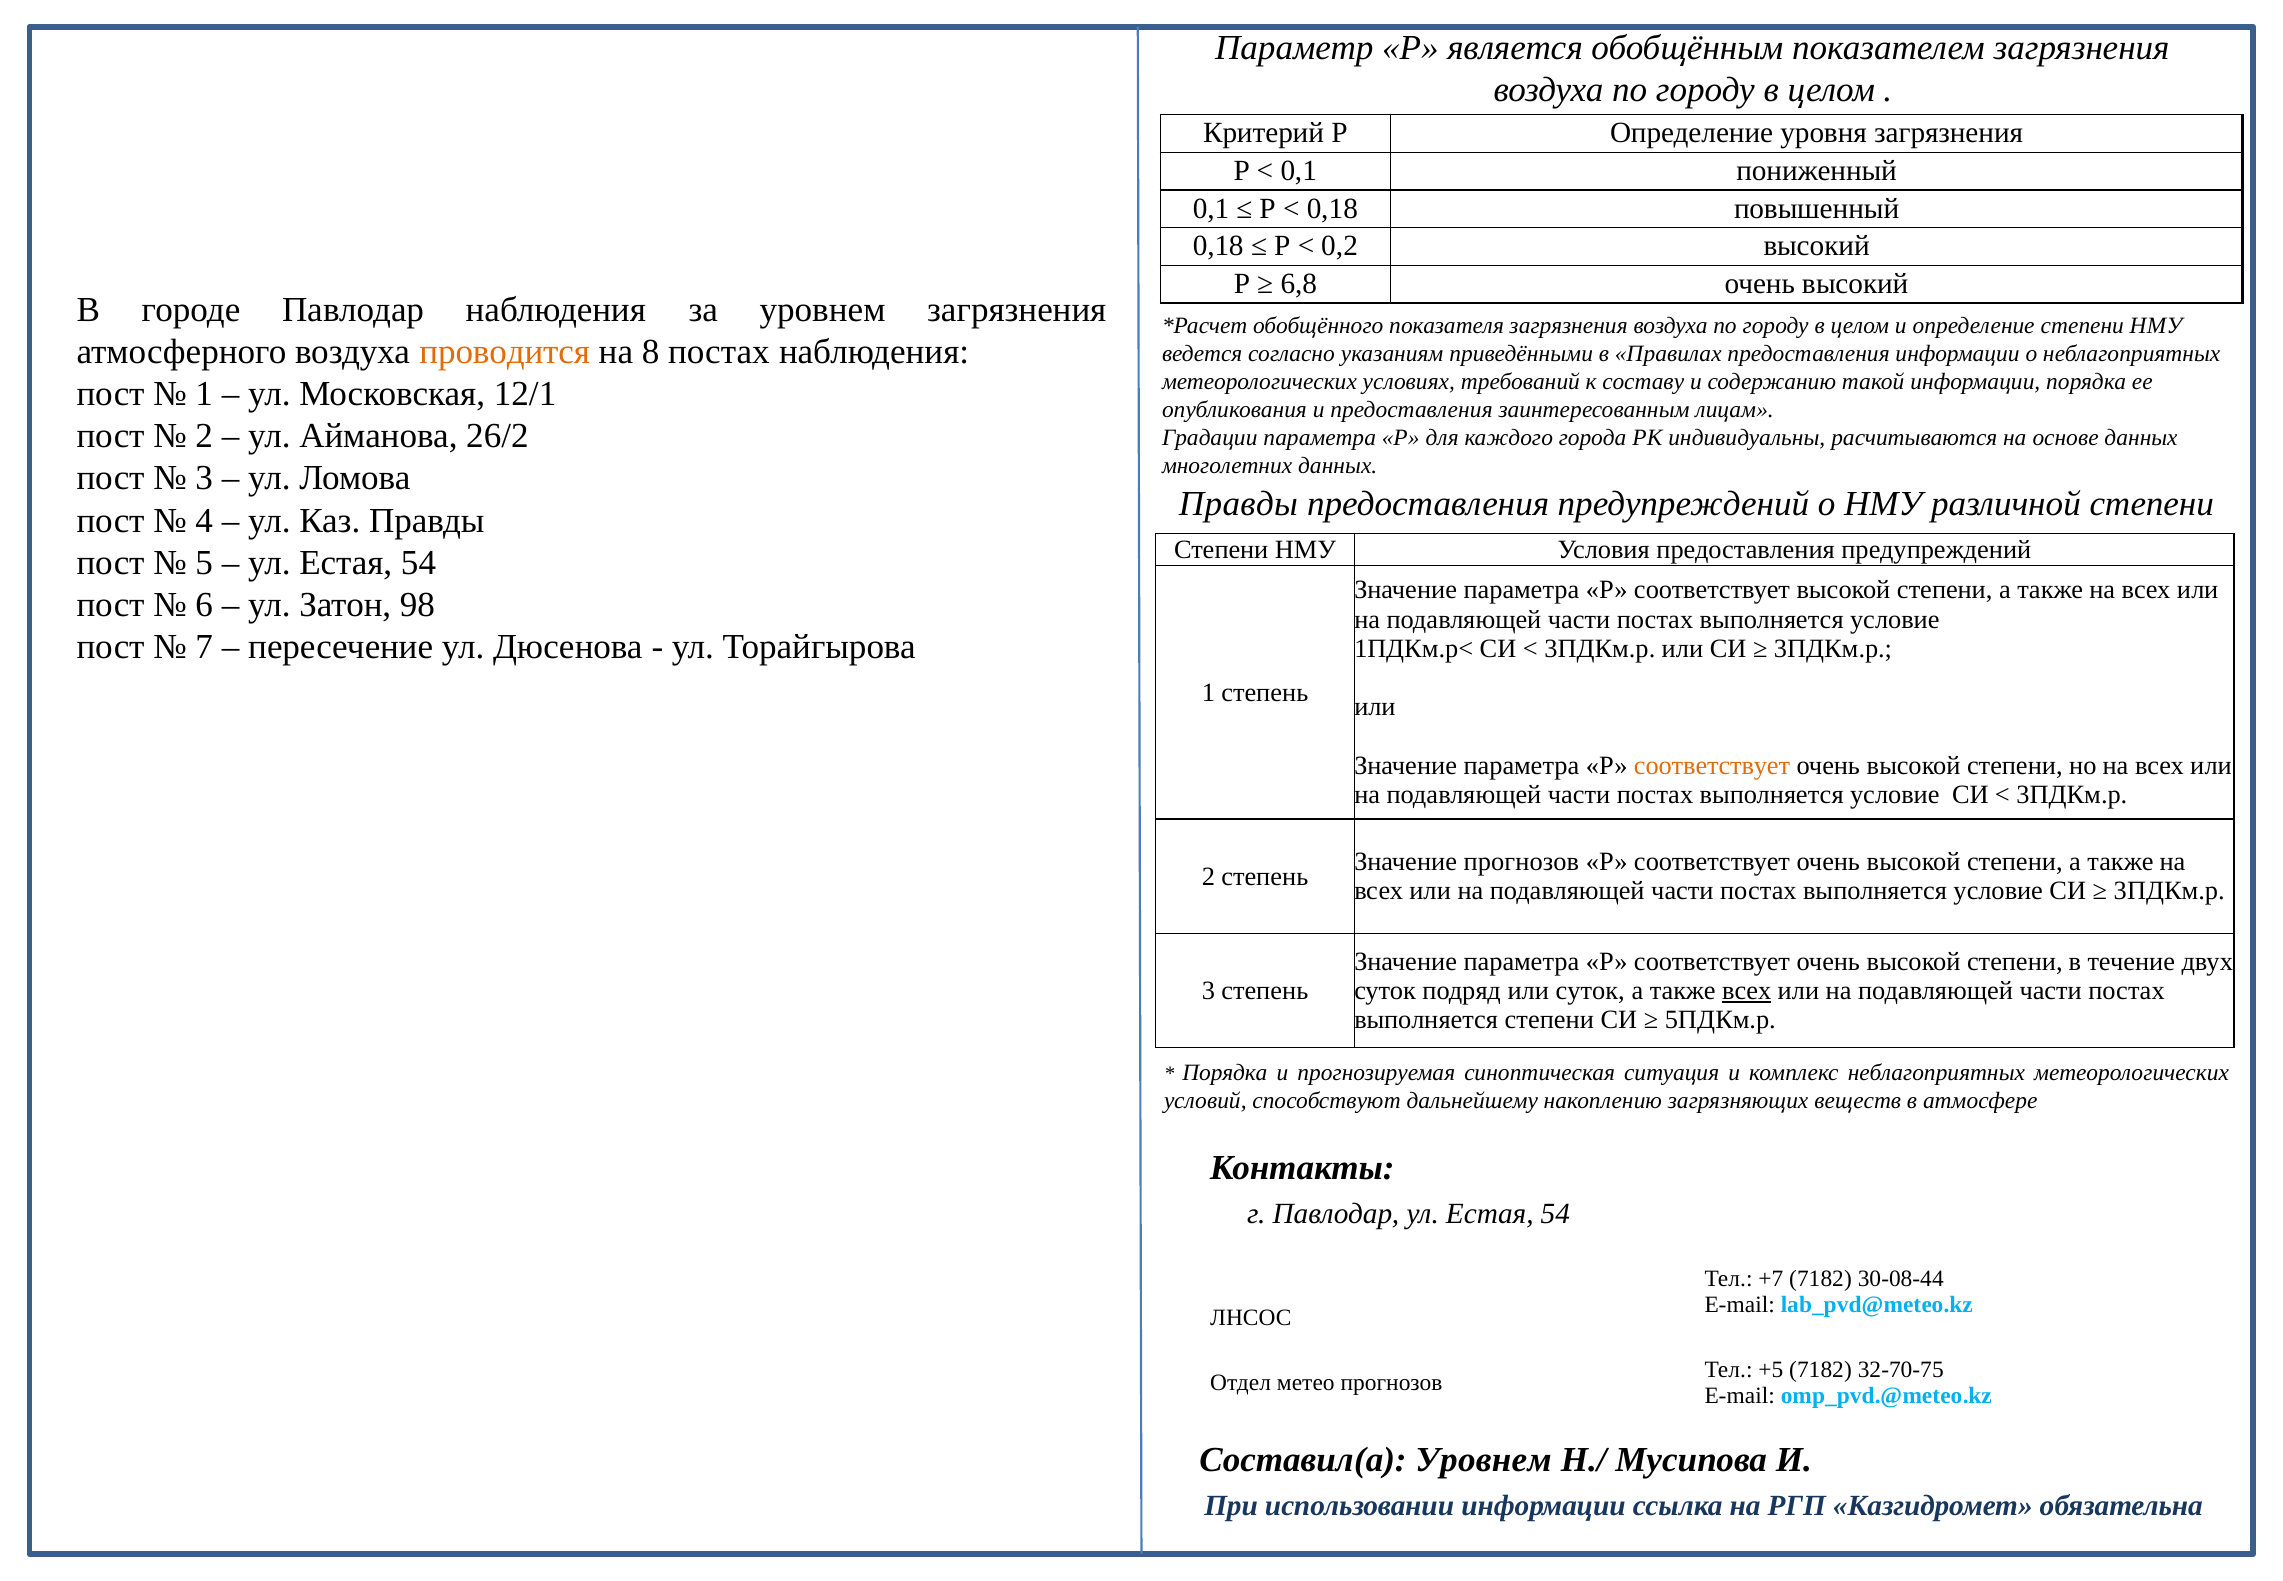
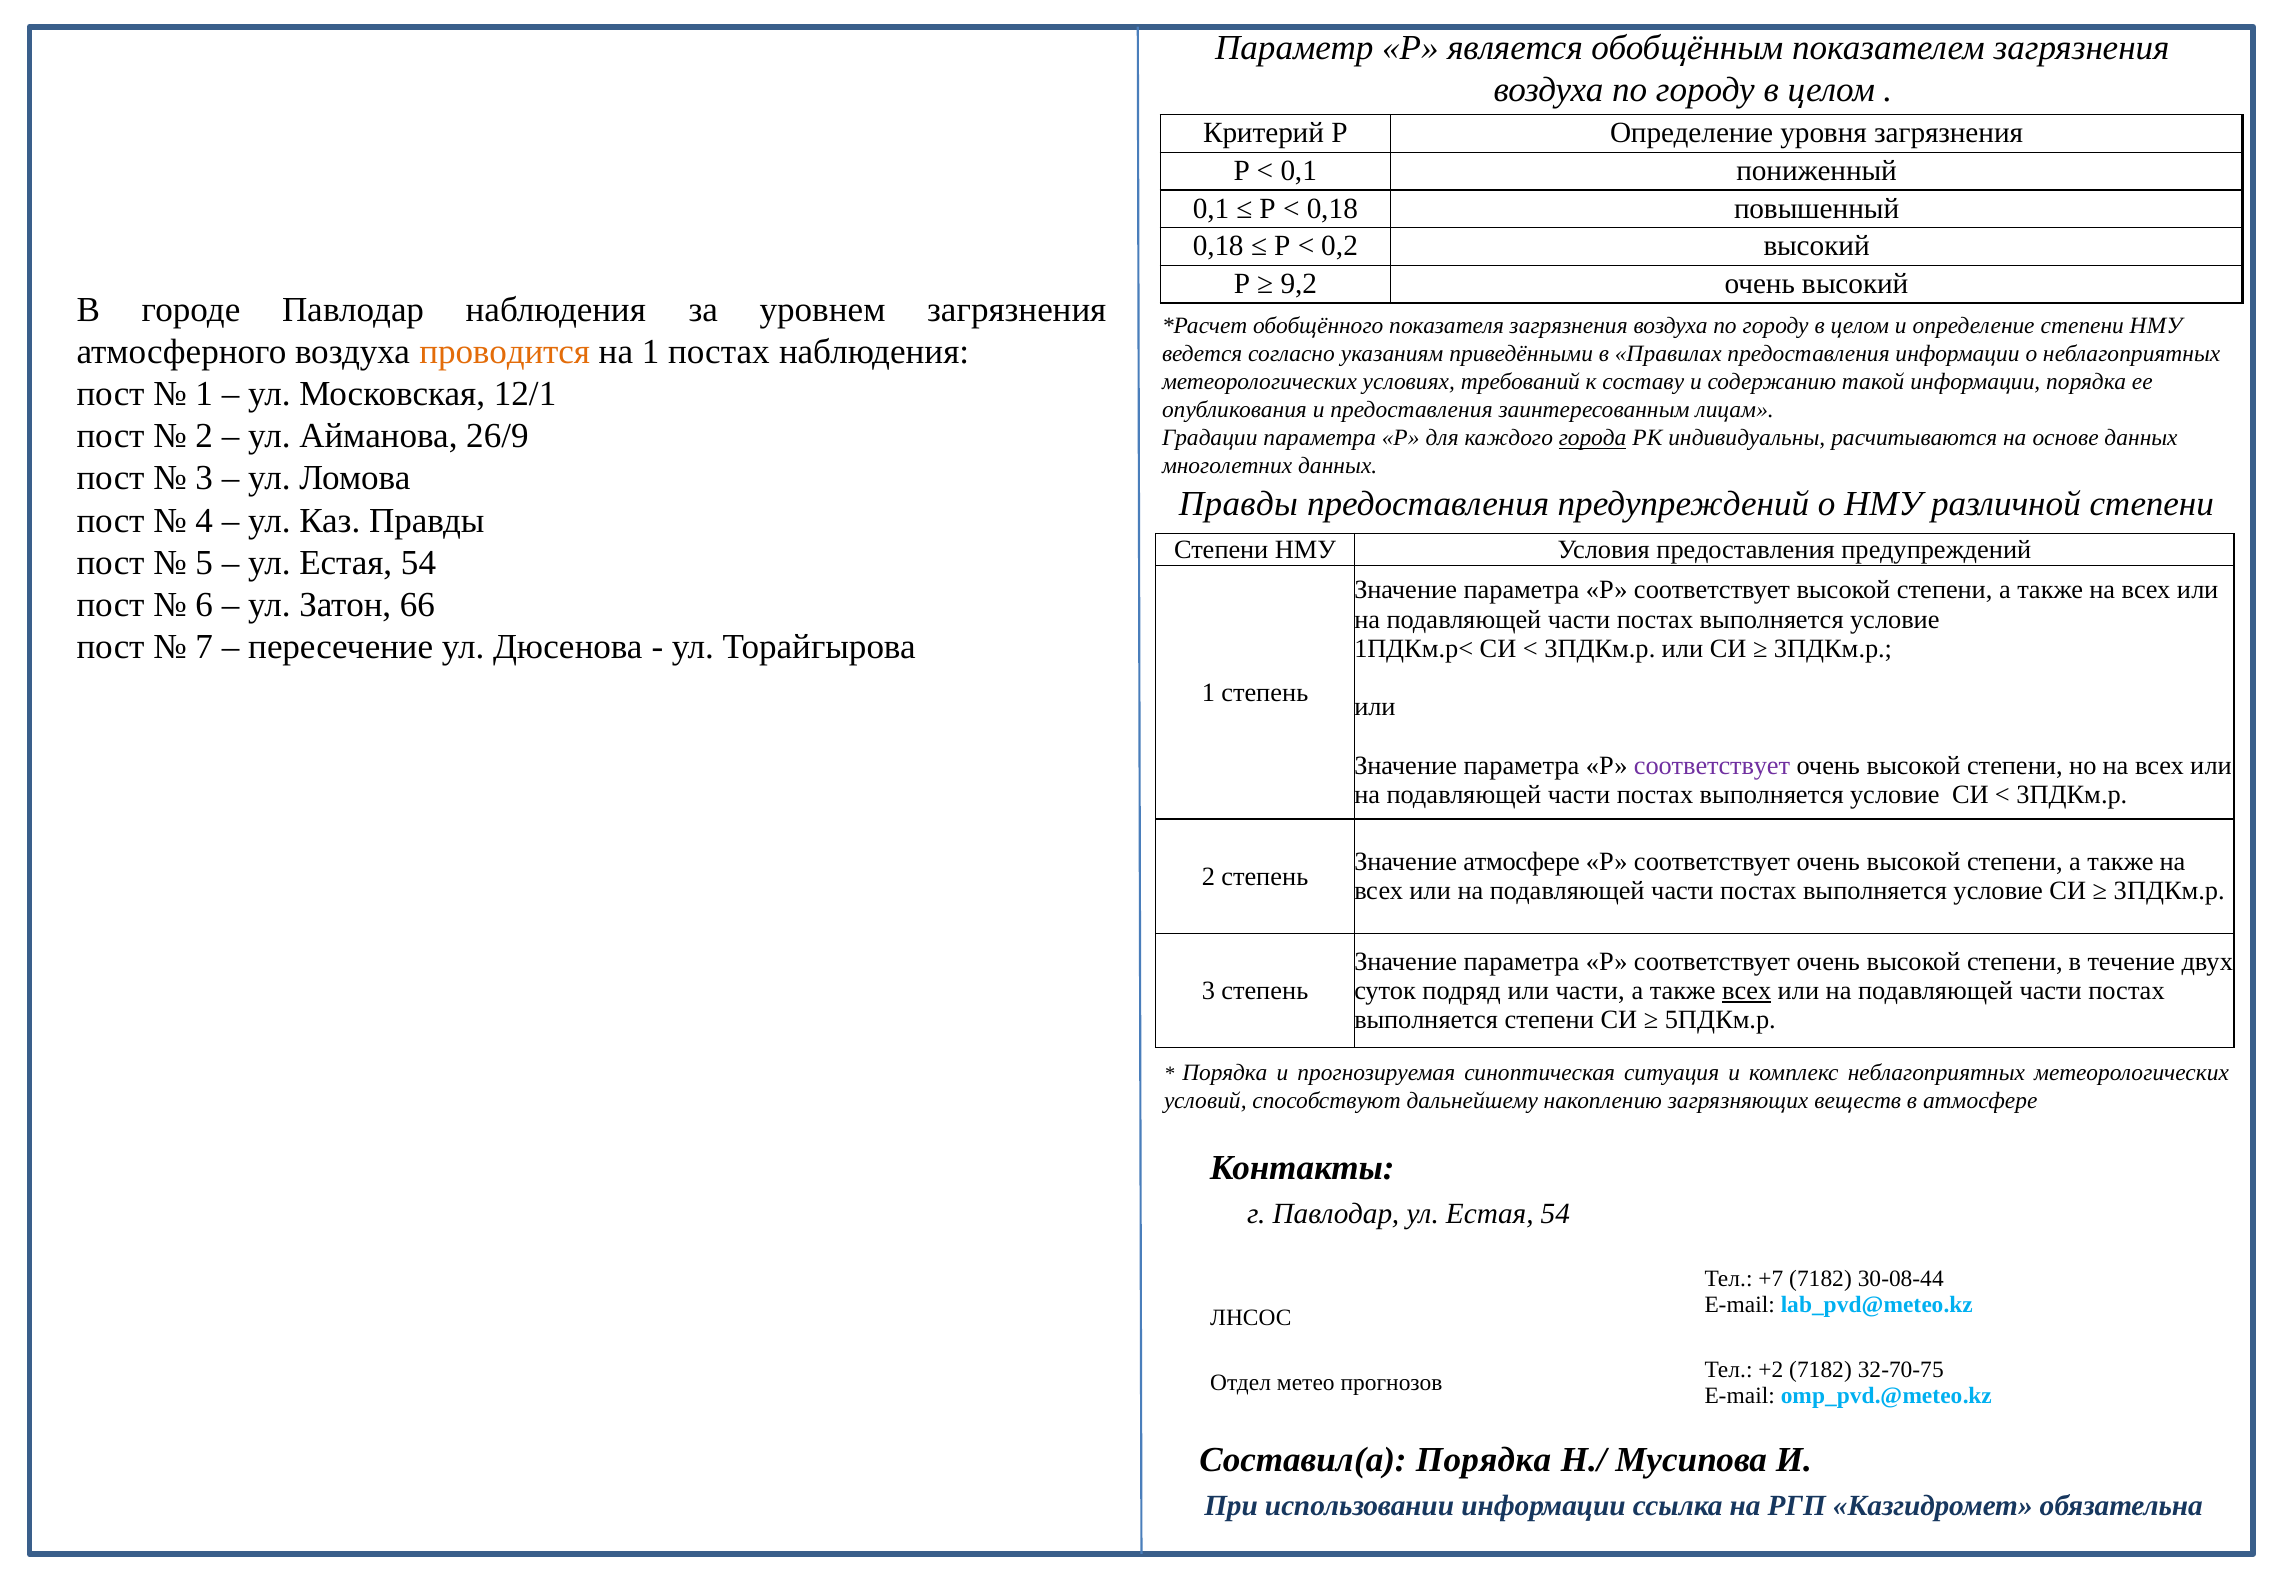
6,8: 6,8 -> 9,2 (1299, 284)
на 8: 8 -> 1 (651, 352)
26/2: 26/2 -> 26/9 (497, 436)
города underline: none -> present (1593, 438)
98: 98 -> 66 (417, 605)
соответствует colour: orange -> purple (1712, 765)
Значение прогнозов: прогнозов -> атмосфере (1522, 862)
или суток: суток -> части (1590, 990)
+5: +5 -> +2 (1771, 1369)
Составил(а Уровнем: Уровнем -> Порядка (1484, 1459)
